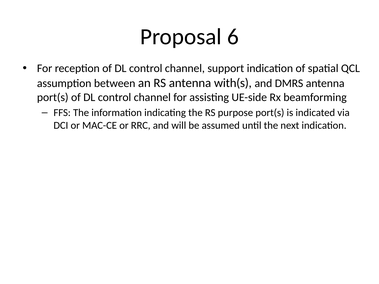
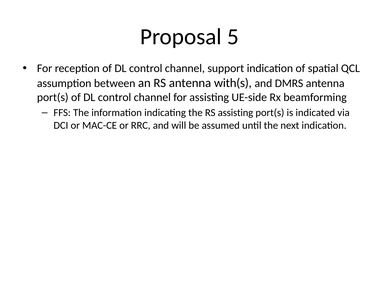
6: 6 -> 5 (233, 37)
RS purpose: purpose -> assisting (235, 113)
